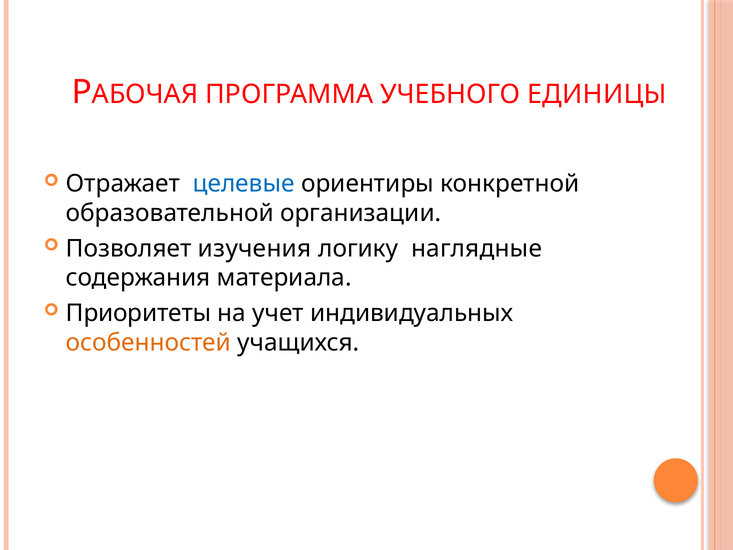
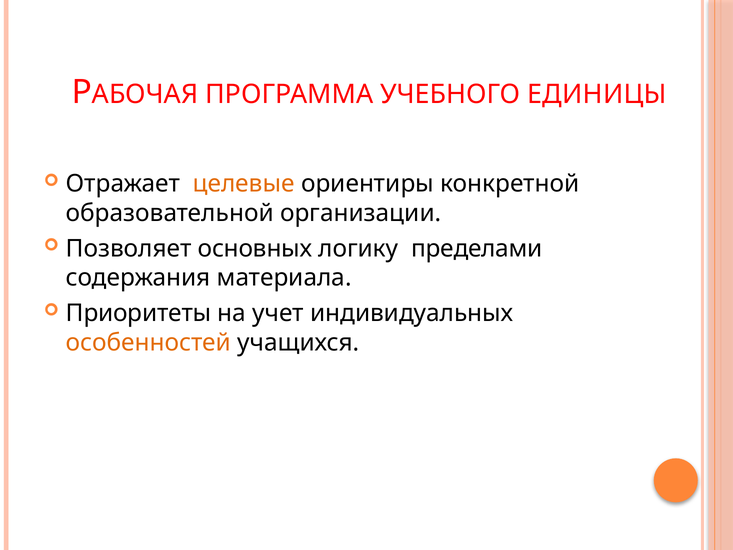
целевые colour: blue -> orange (244, 184)
изучения: изучения -> основных (255, 248)
наглядные: наглядные -> пределами (477, 248)
